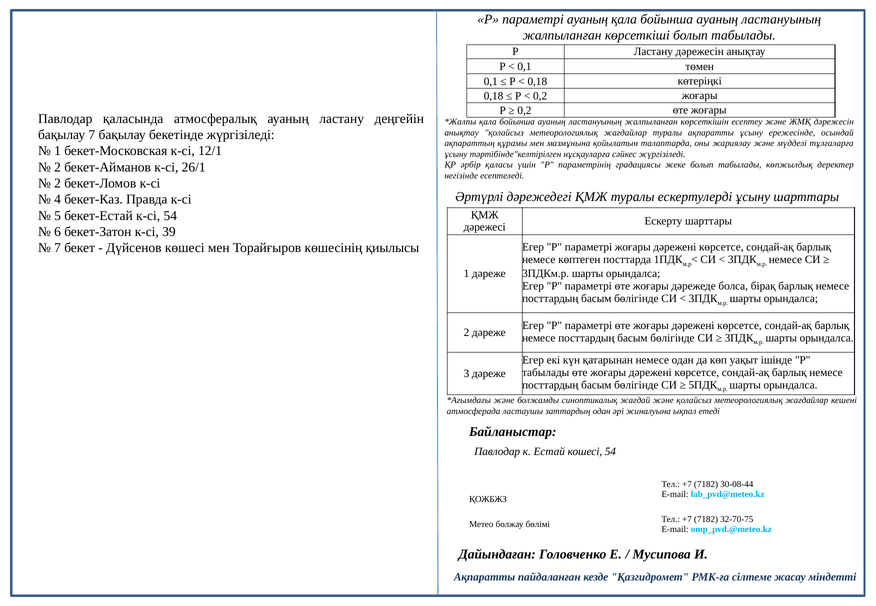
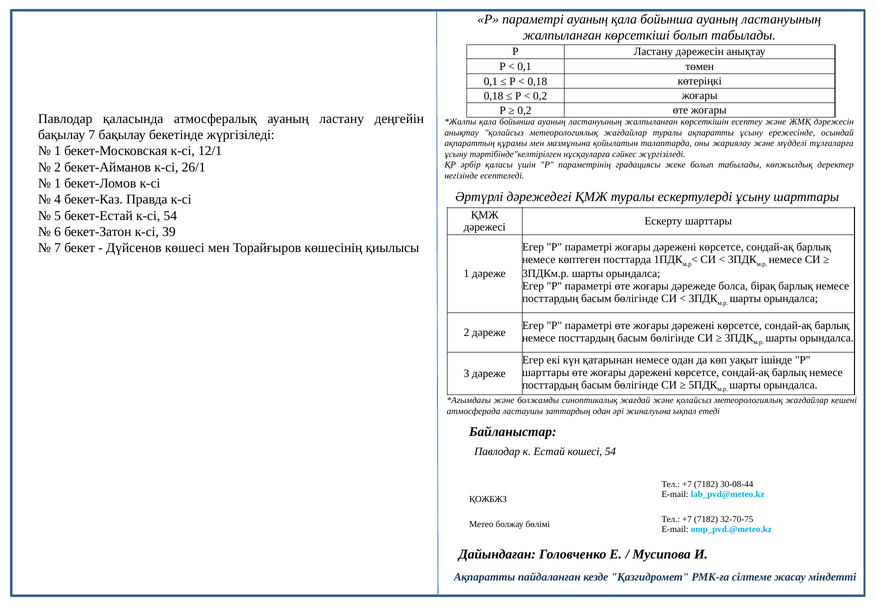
2: 2 -> 1 (58, 183)
табылады: табылады -> шарттары (546, 373)
